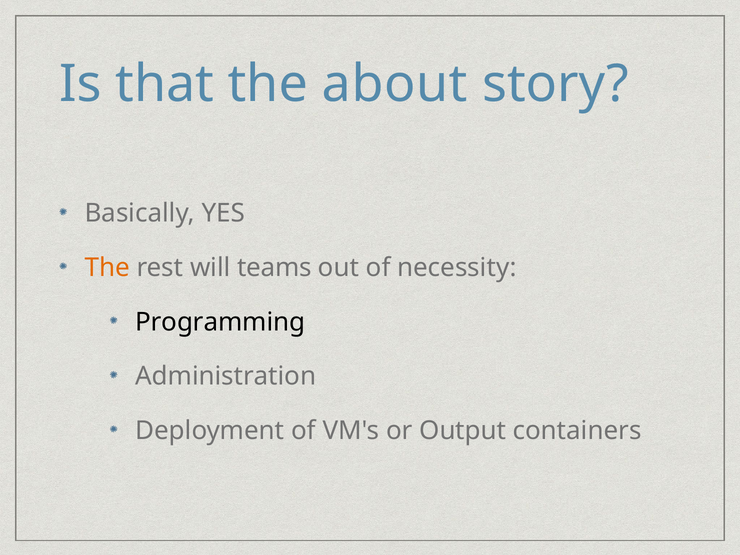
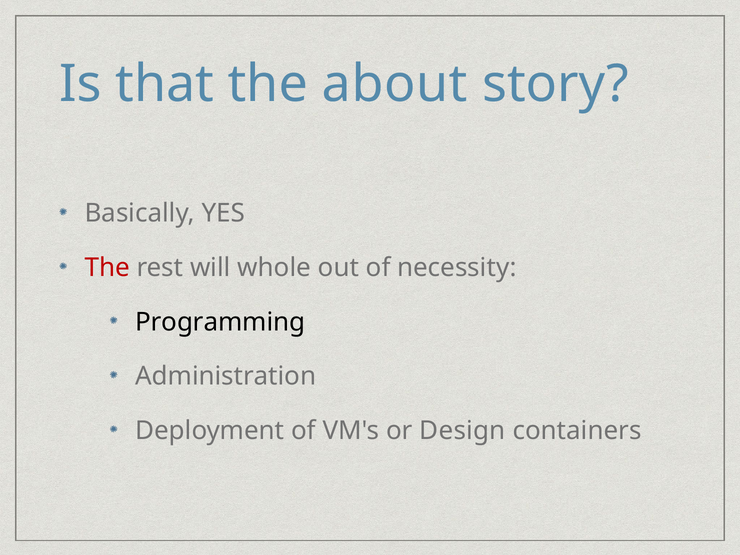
The colour: orange -> red (107, 268)
teams: teams -> whole (274, 268)
Output: Output -> Design (462, 431)
